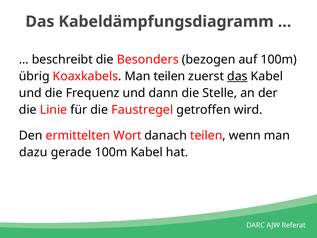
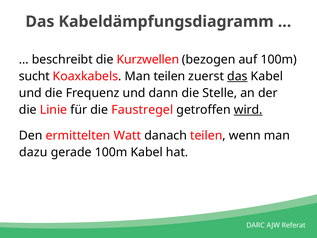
Besonders: Besonders -> Kurzwellen (148, 59)
übrig: übrig -> sucht (34, 76)
wird underline: none -> present (248, 110)
Wort: Wort -> Watt (127, 135)
